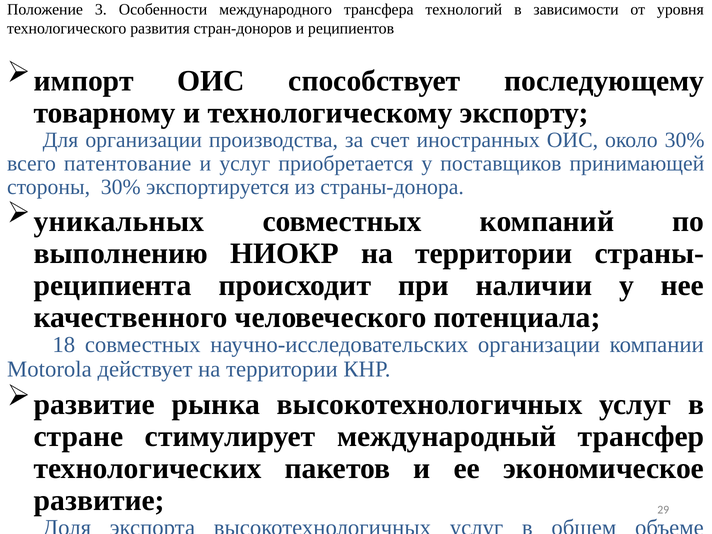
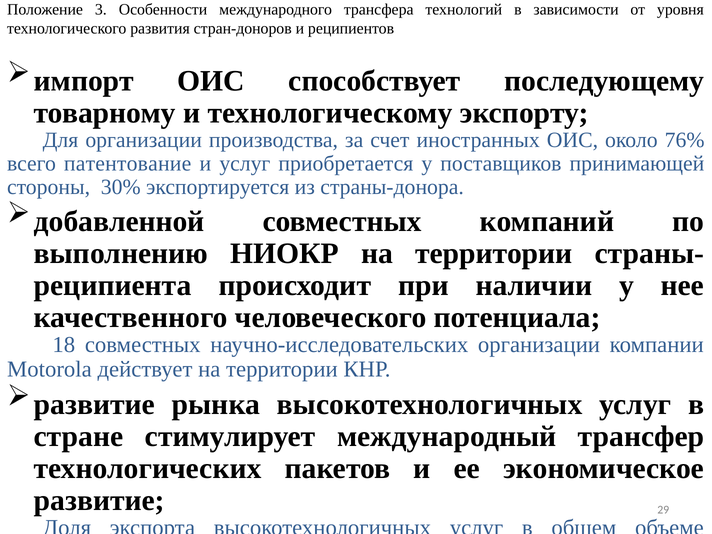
около 30%: 30% -> 76% (685, 140)
уникальных: уникальных -> добавленной (119, 221)
